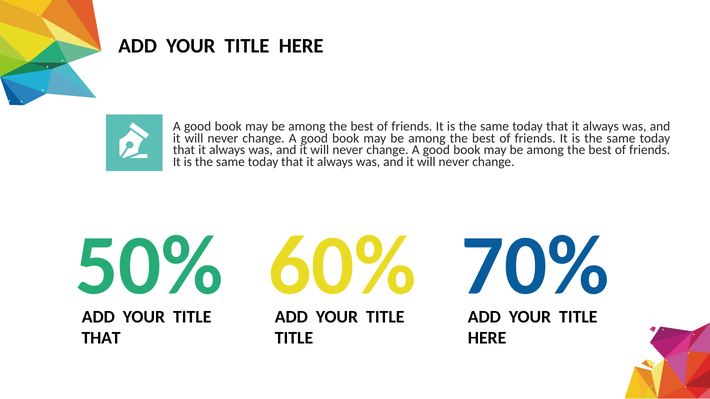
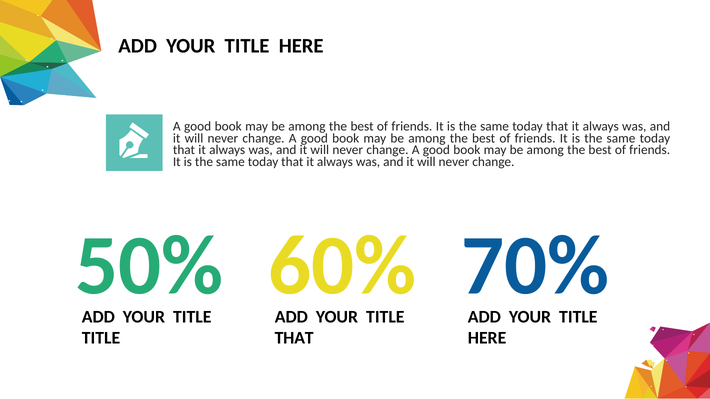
THAT: THAT -> TITLE (101, 338)
TITLE: TITLE -> THAT (294, 338)
